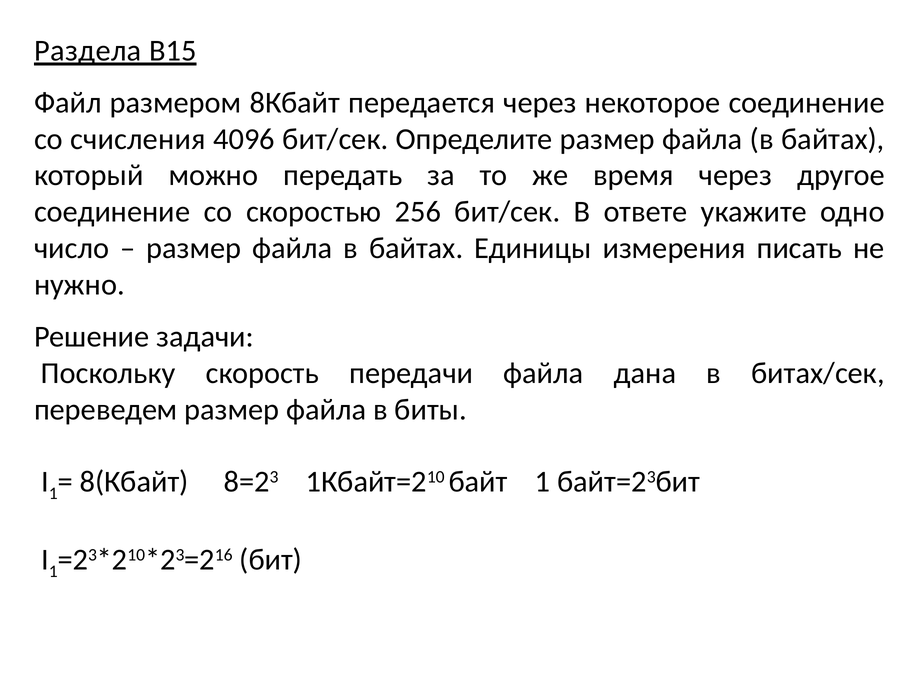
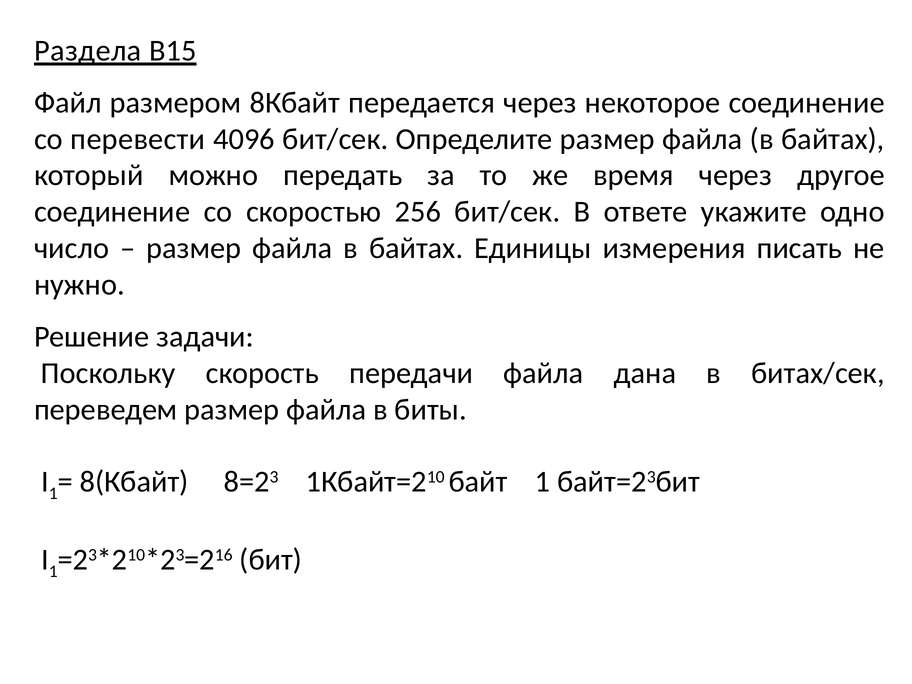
счисления: счисления -> перевести (138, 139)
